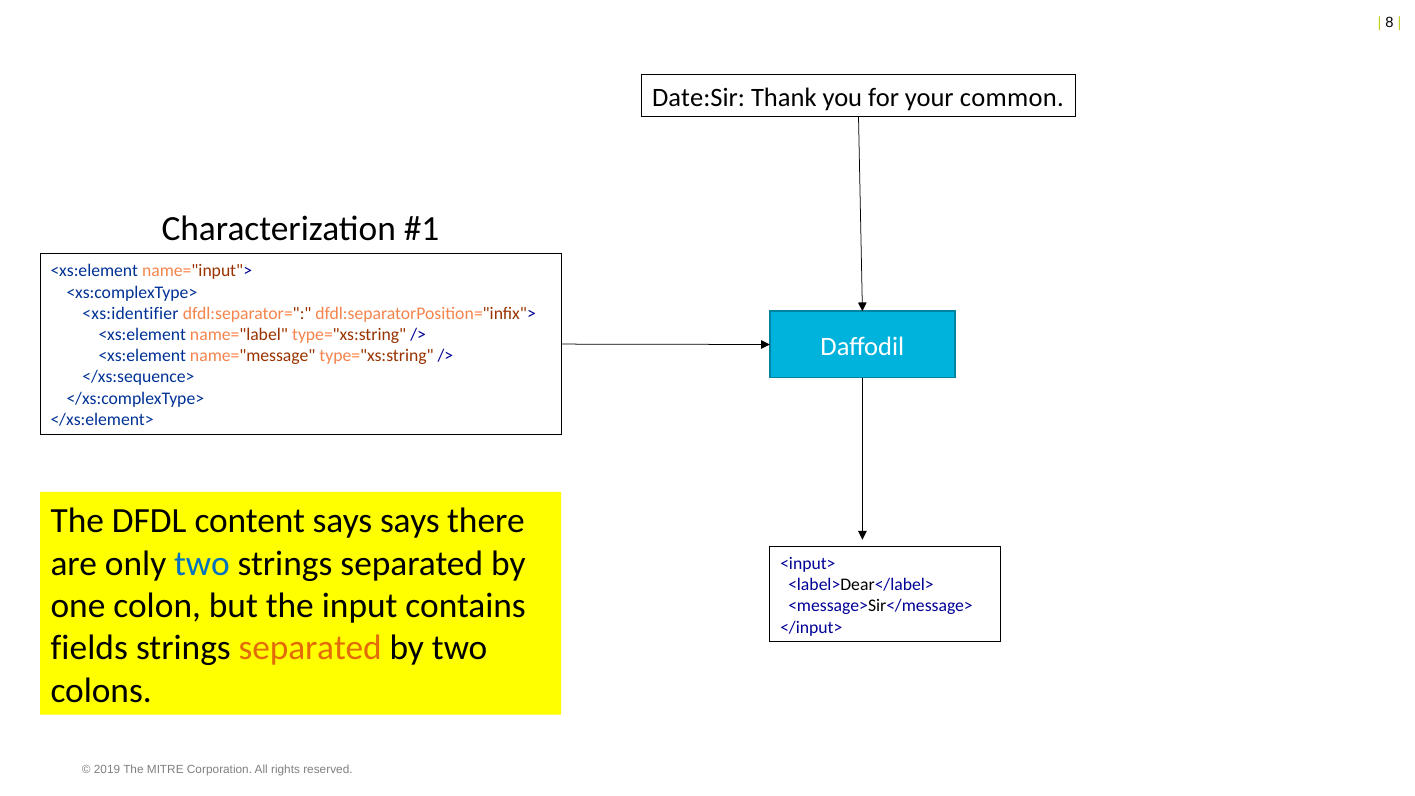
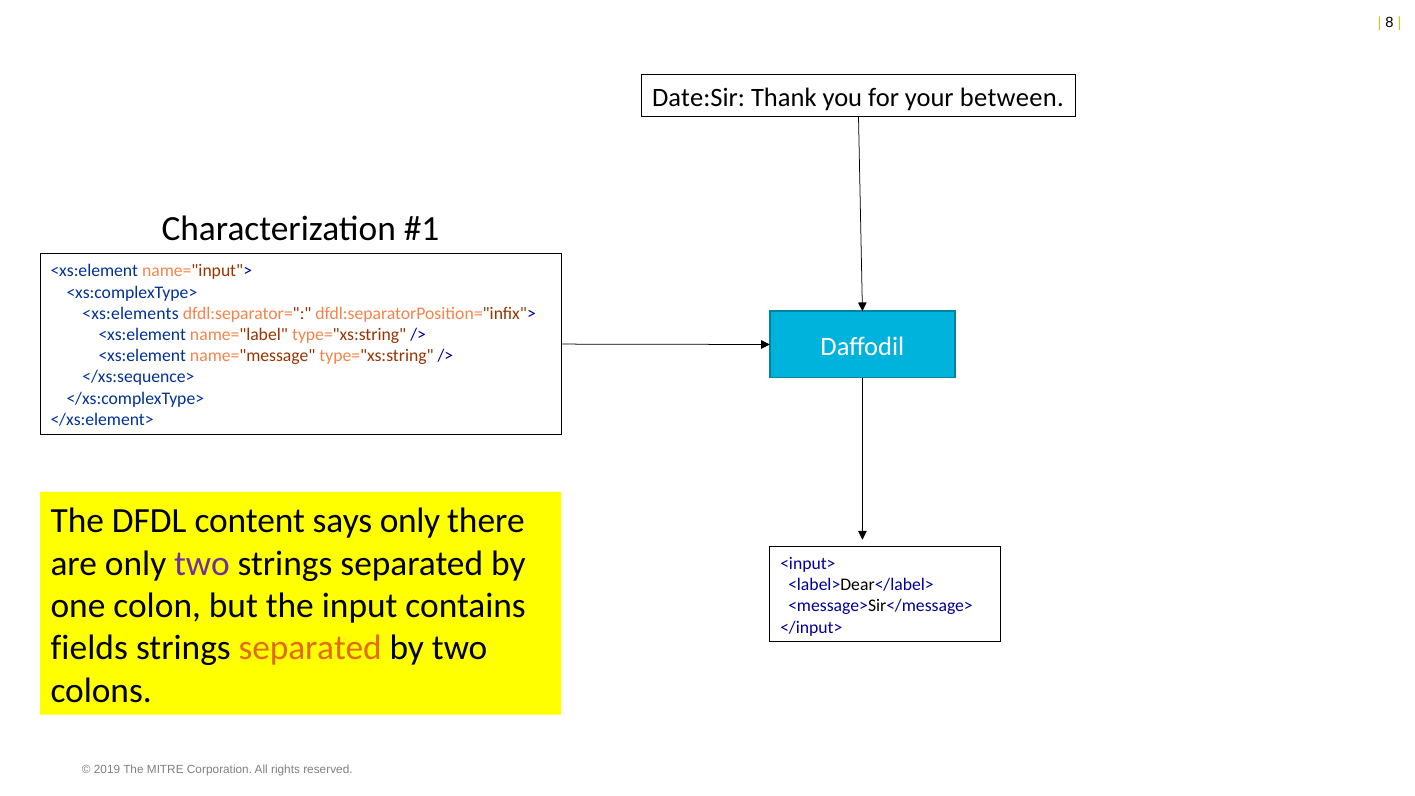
common: common -> between (1012, 98)
<xs:identifier: <xs:identifier -> <xs:elements (131, 313)
says says: says -> only (410, 521)
two colour: blue -> purple (202, 563)
